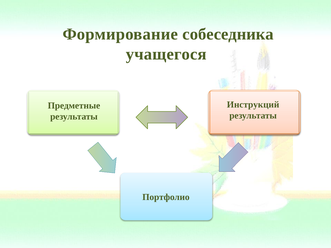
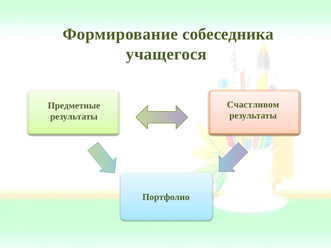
Инструкций: Инструкций -> Счастливом (253, 105)
